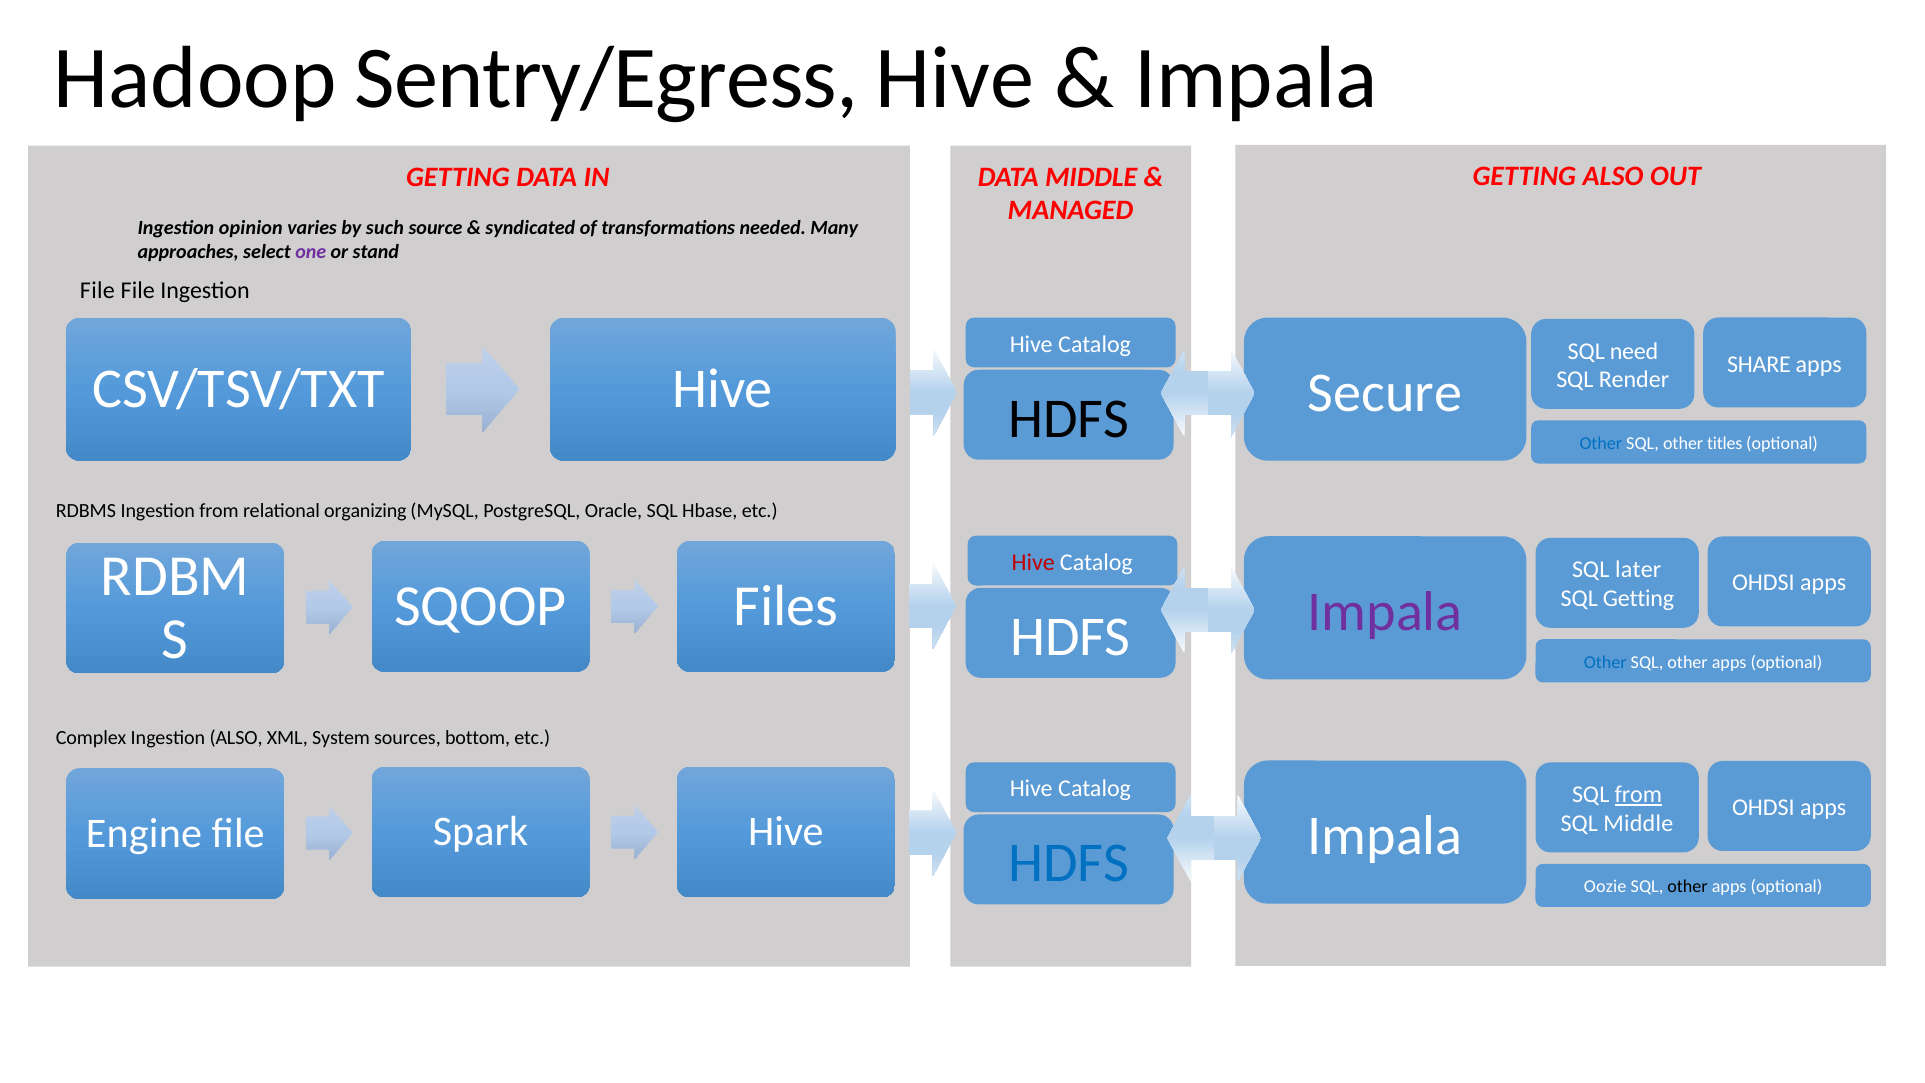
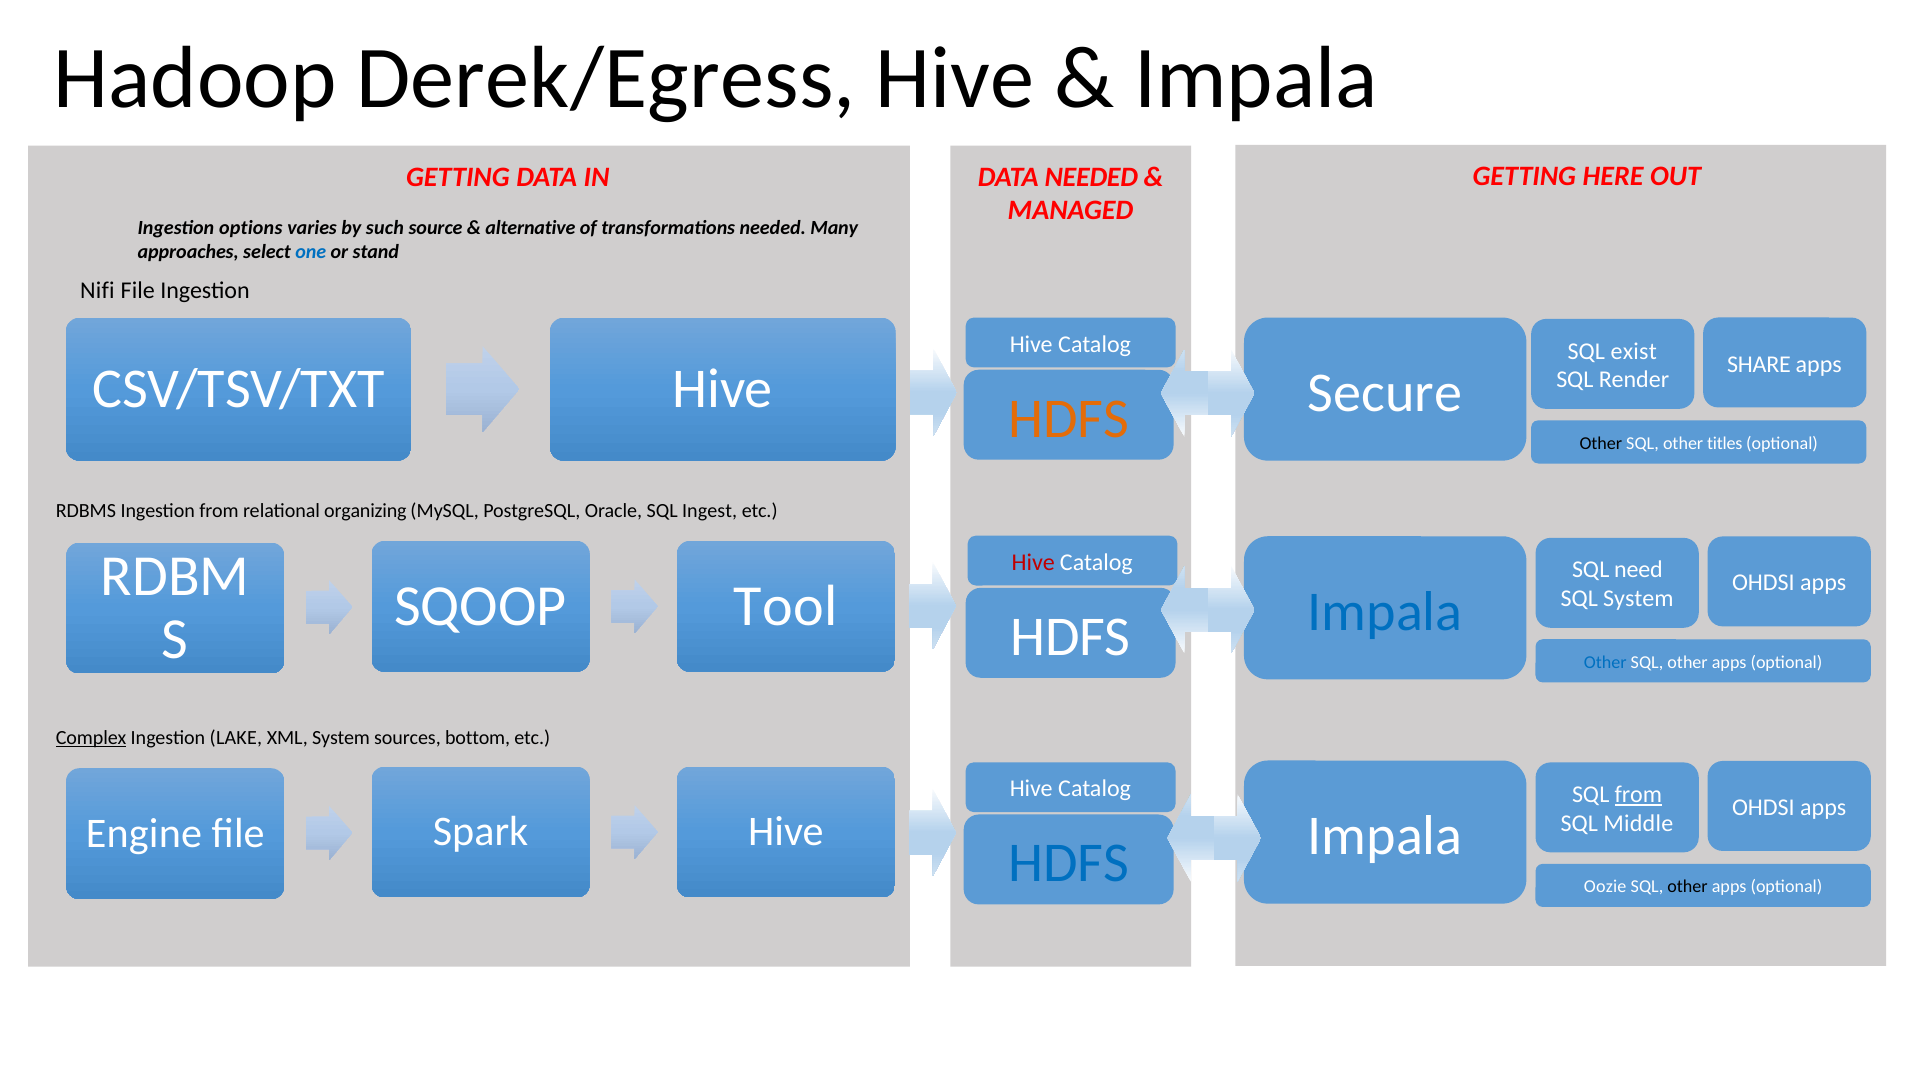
Sentry/Egress: Sentry/Egress -> Derek/Egress (606, 78)
GETTING ALSO: ALSO -> HERE (1613, 176)
DATA MIDDLE: MIDDLE -> NEEDED (1091, 177)
opinion: opinion -> options (251, 228)
syndicated: syndicated -> alternative (530, 228)
one colour: purple -> blue (311, 252)
File: File -> Nifi (97, 290)
need: need -> exist (1634, 351)
HDFS colour: black -> orange (1069, 419)
Other colour: blue -> black (1601, 443)
Hbase: Hbase -> Ingest (710, 511)
later: later -> need (1638, 570)
Files: Files -> Tool (786, 606)
Impala colour: purple -> blue (1385, 612)
SQL Getting: Getting -> System (1638, 599)
Complex underline: none -> present (91, 738)
Ingestion ALSO: ALSO -> LAKE (236, 738)
